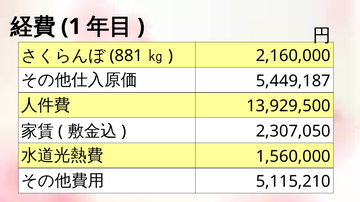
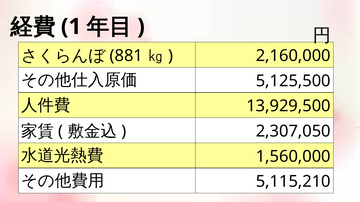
5,449,187: 5,449,187 -> 5,125,500 (293, 81)
